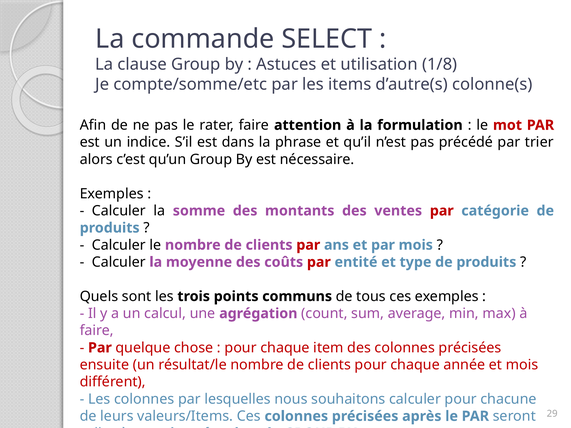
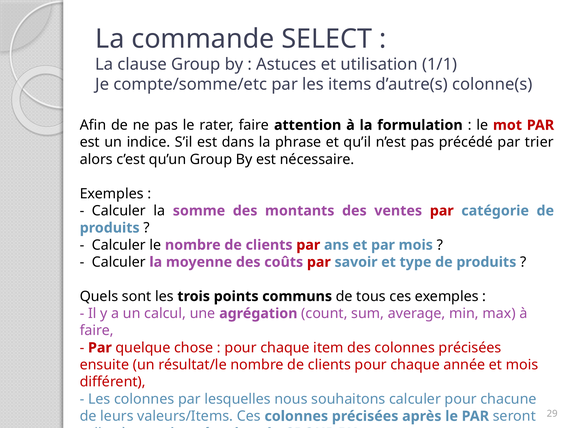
1/8: 1/8 -> 1/1 (440, 65)
entité: entité -> savoir (356, 262)
